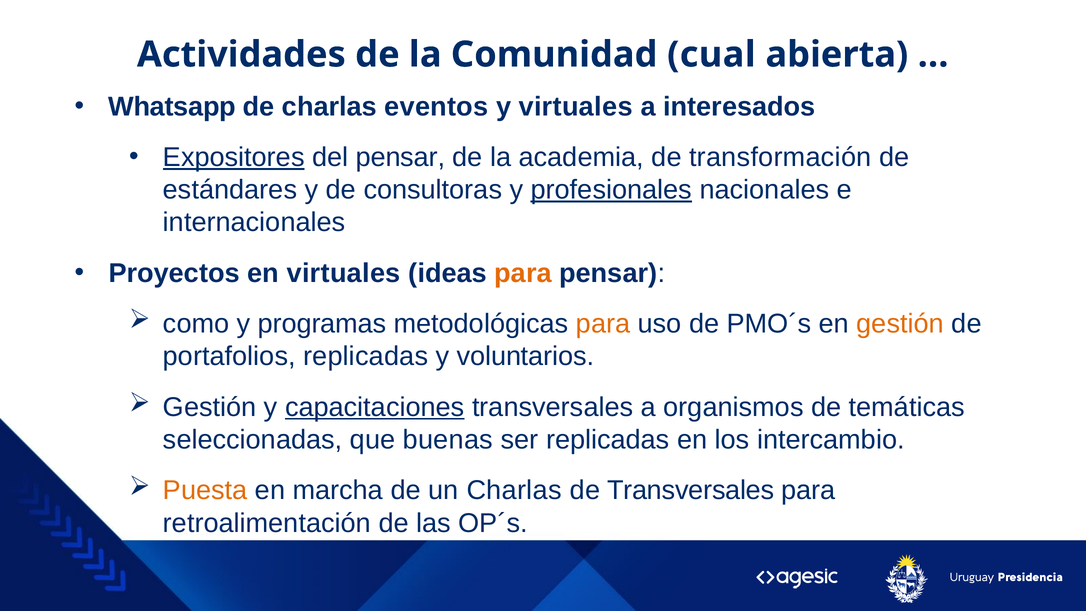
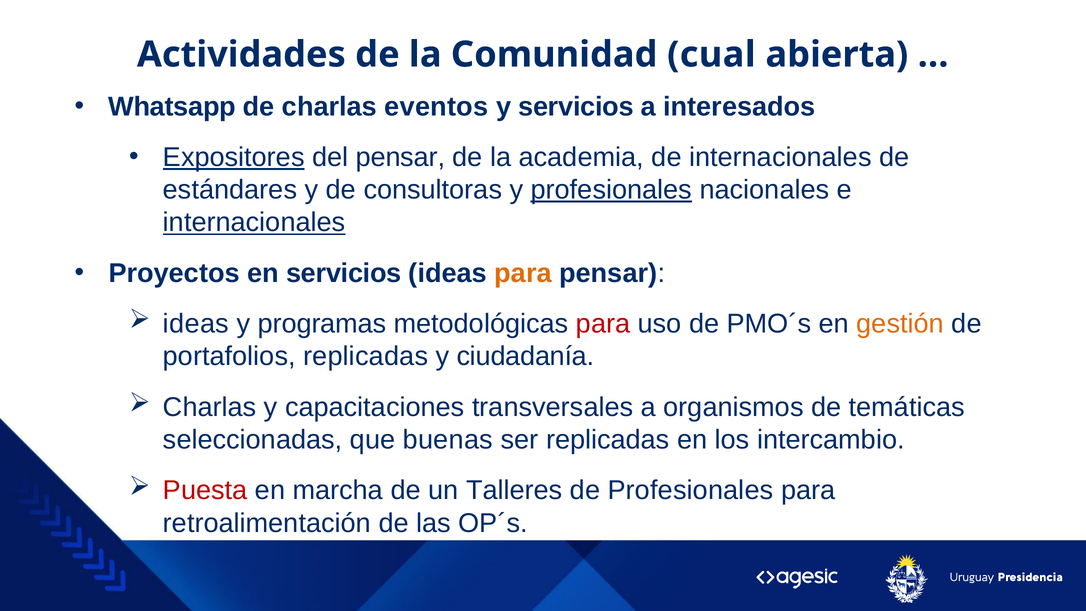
y virtuales: virtuales -> servicios (576, 107)
de transformación: transformación -> internacionales (780, 157)
internacionales underline: none -> present (254, 222)
en virtuales: virtuales -> servicios (344, 273)
como: como -> ideas (196, 324)
para colour: orange -> red (603, 324)
voluntarios: voluntarios -> ciudadanía (525, 356)
Gestión: Gestión -> Charlas (210, 407)
capacitaciones underline: present -> none (375, 407)
Puesta colour: orange -> red (205, 490)
un Charlas: Charlas -> Talleres (514, 490)
de Transversales: Transversales -> Profesionales (691, 490)
